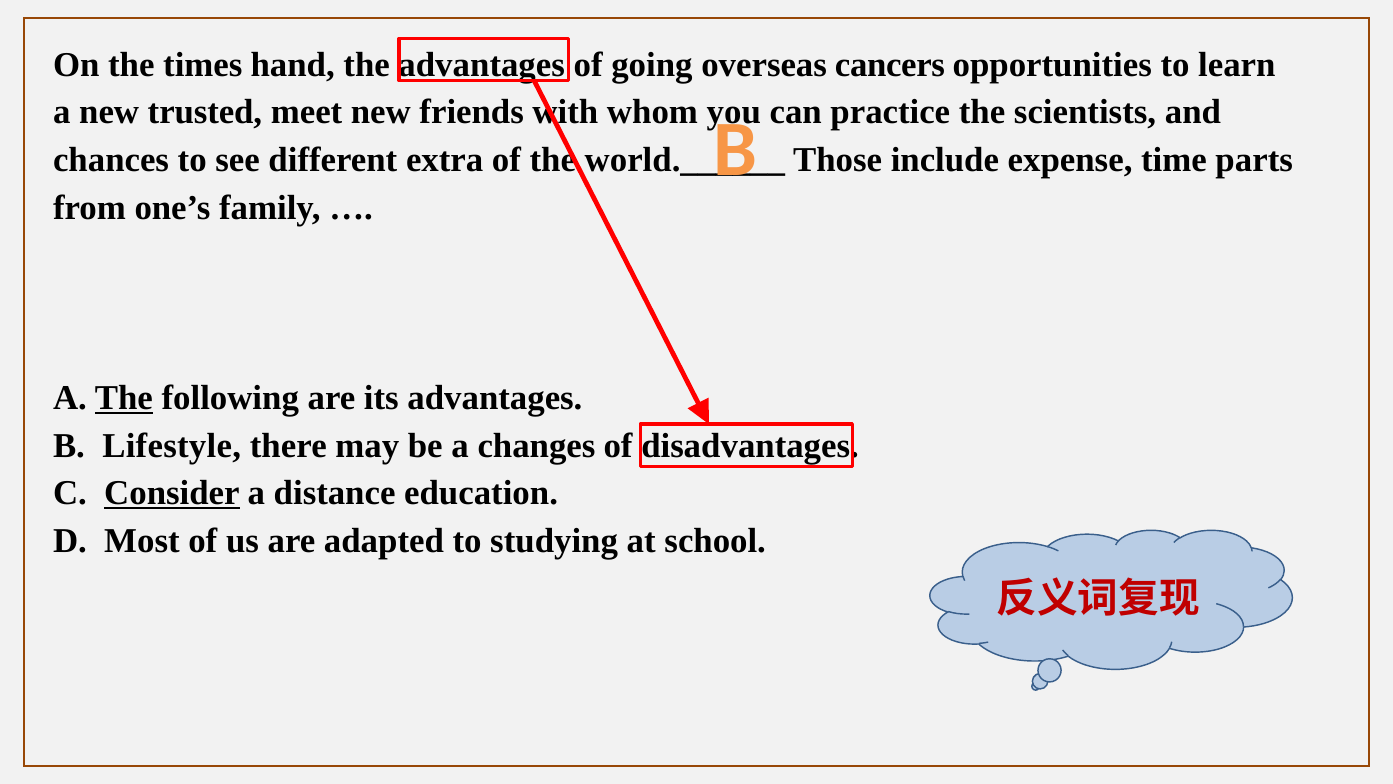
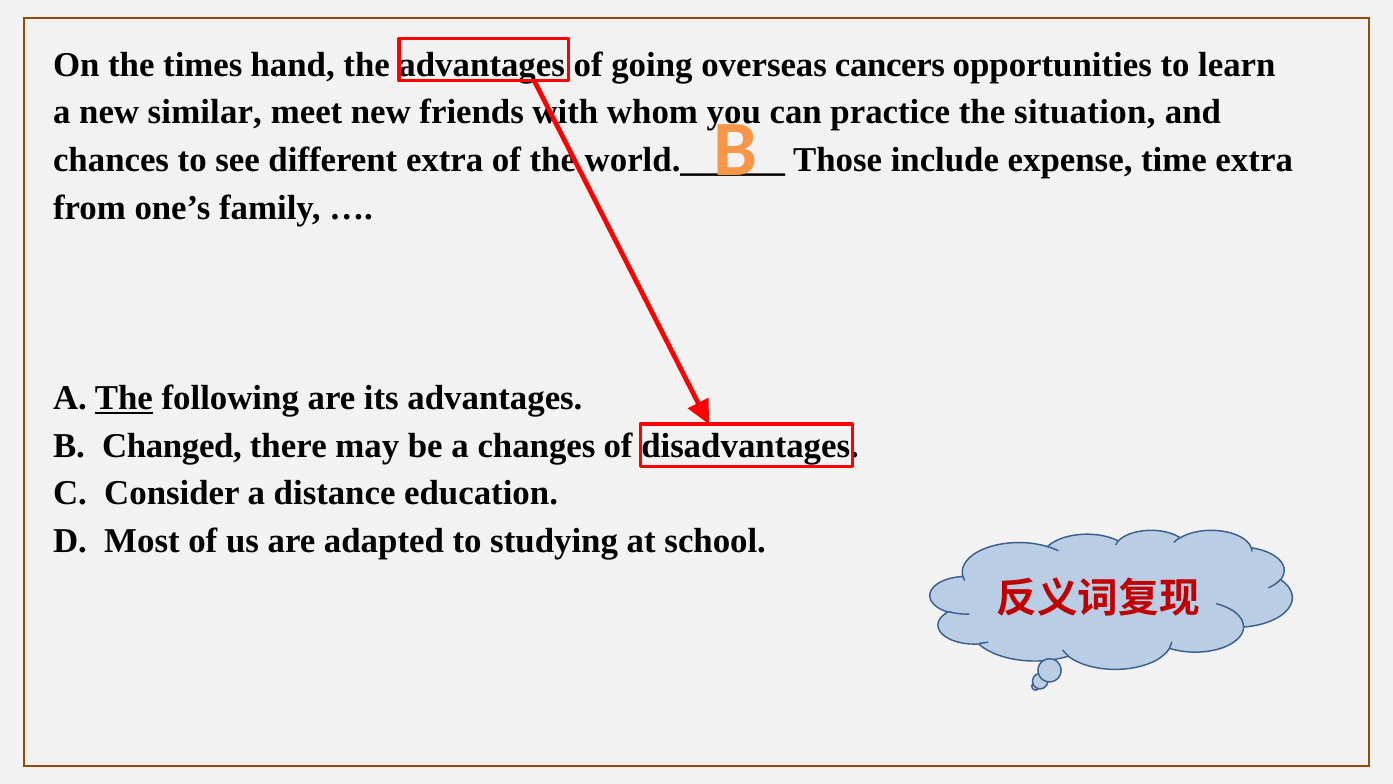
trusted: trusted -> similar (205, 112)
scientists: scientists -> situation (1085, 112)
time parts: parts -> extra (1254, 160)
Lifestyle: Lifestyle -> Changed (172, 445)
Consider underline: present -> none (172, 493)
